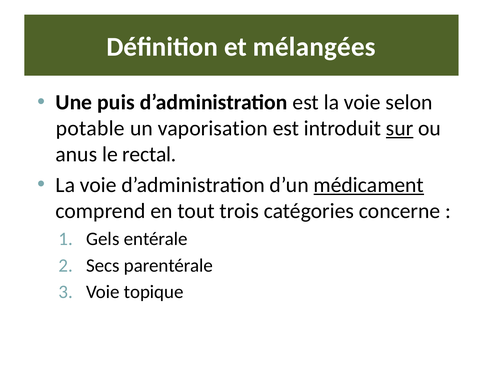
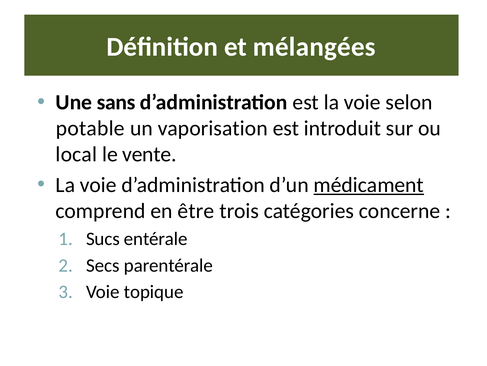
puis: puis -> sans (116, 102)
sur underline: present -> none (400, 128)
anus: anus -> local (76, 154)
rectal: rectal -> vente (149, 154)
tout: tout -> être (196, 211)
Gels: Gels -> Sucs (103, 238)
